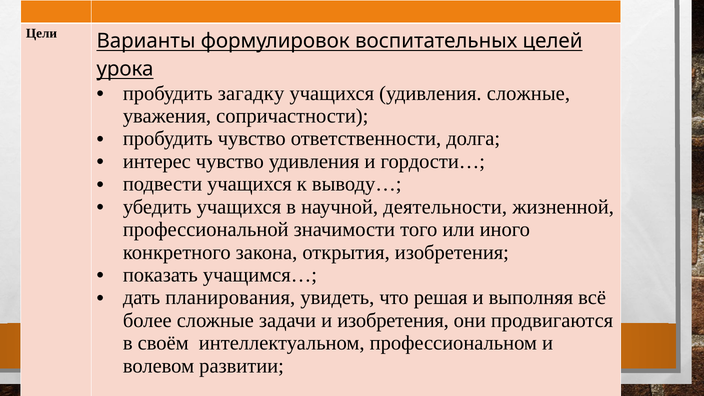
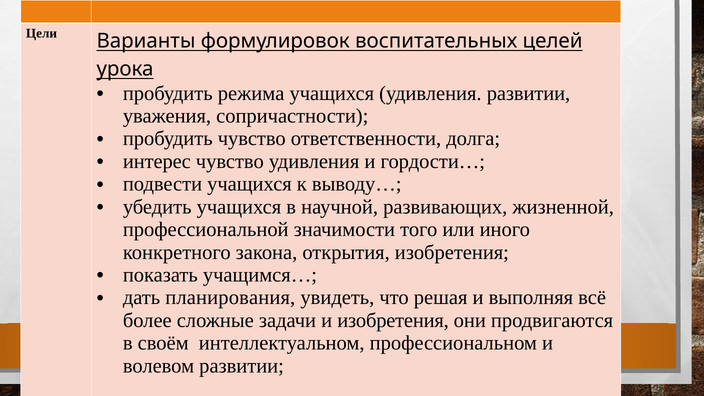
загадку: загадку -> режима (251, 93)
удивления сложные: сложные -> развитии (528, 93)
деятельности: деятельности -> развивающих (445, 207)
